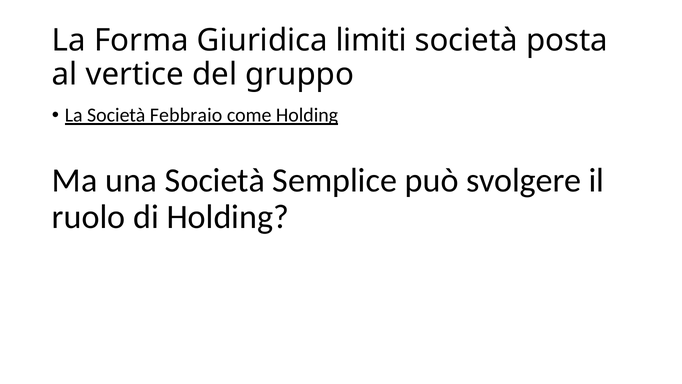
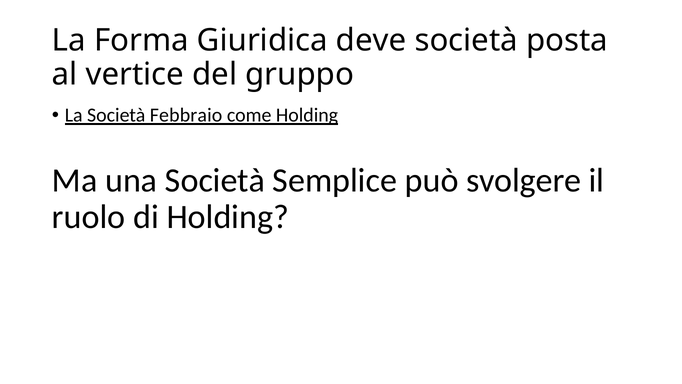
limiti: limiti -> deve (371, 40)
